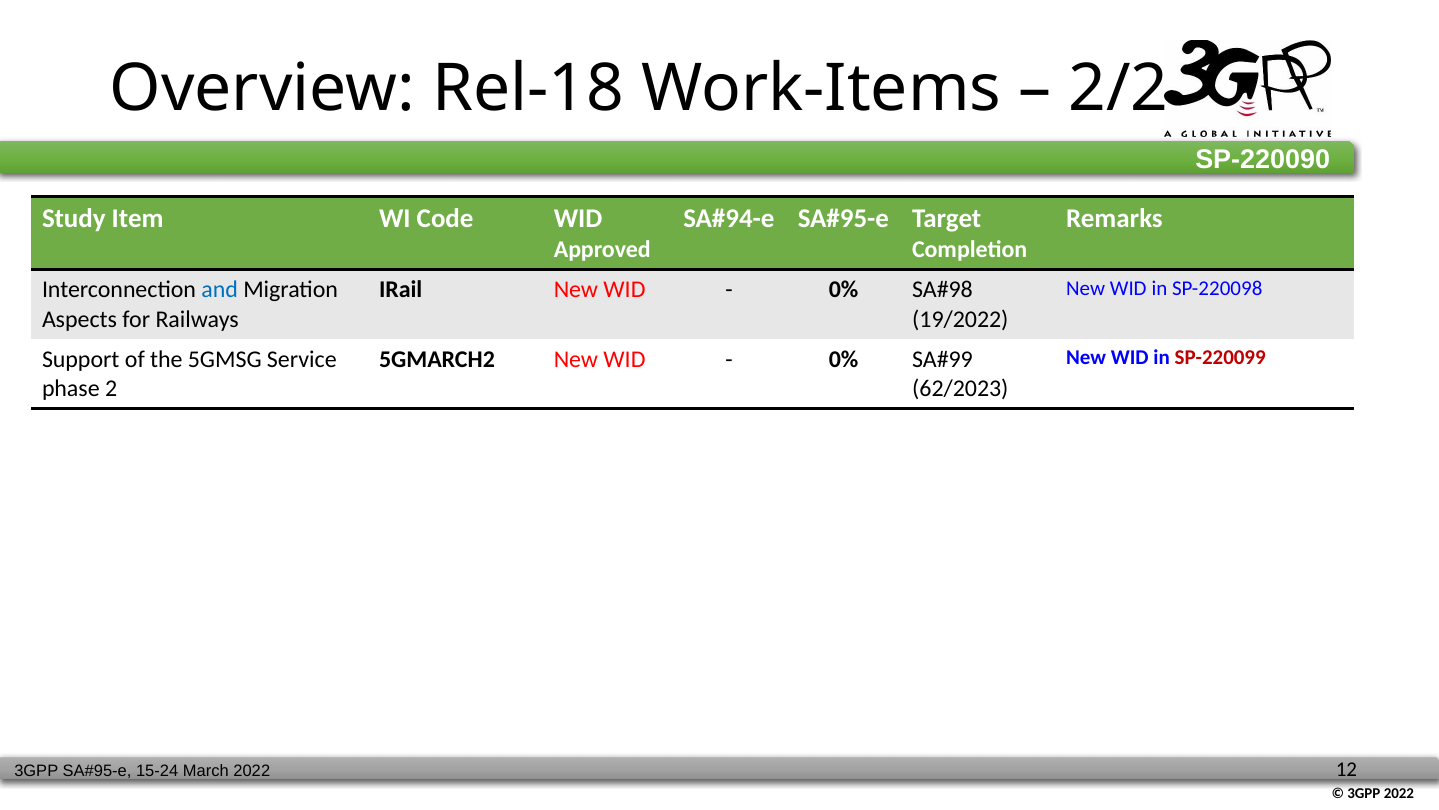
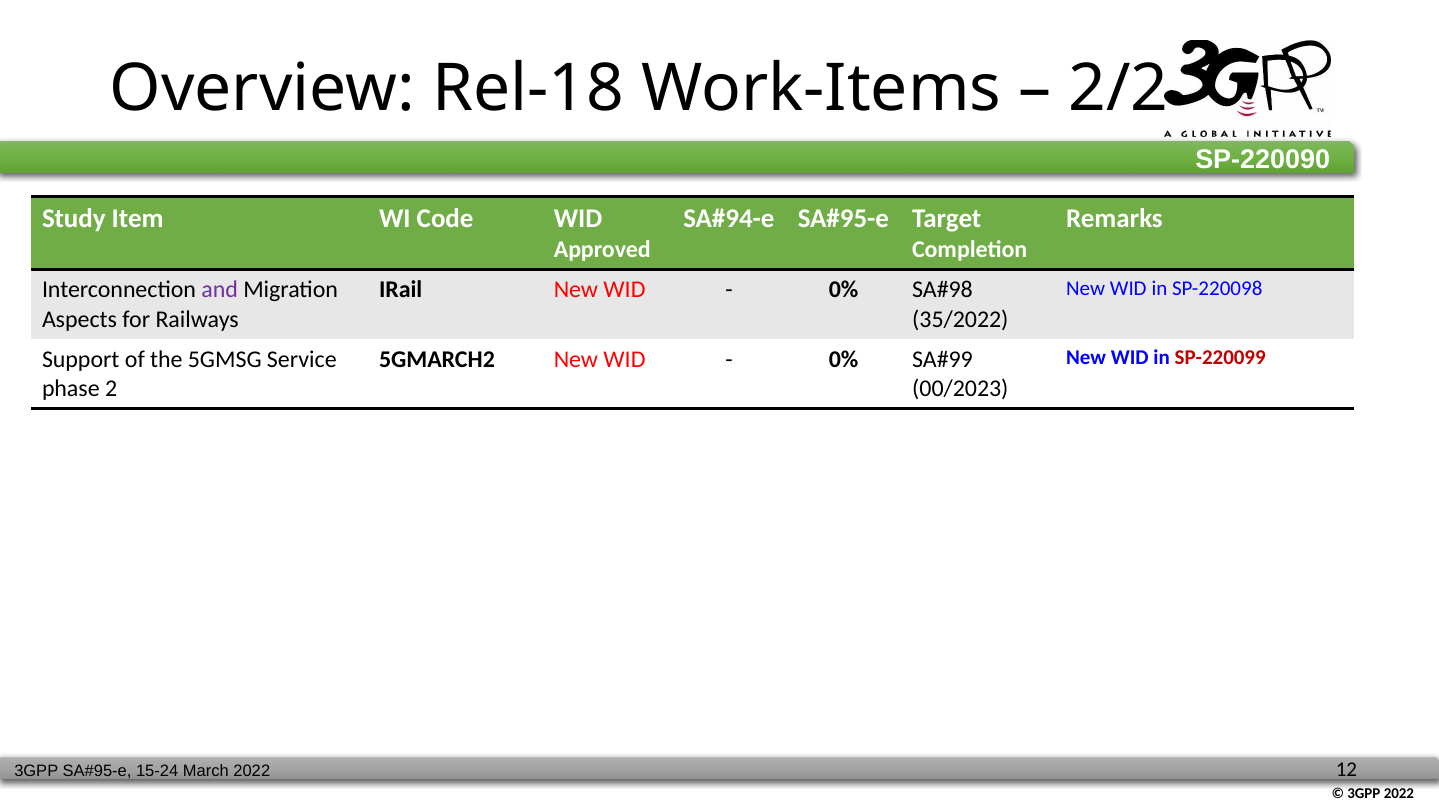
and colour: blue -> purple (220, 290)
19/2022: 19/2022 -> 35/2022 (960, 319)
62/2023: 62/2023 -> 00/2023 (960, 389)
